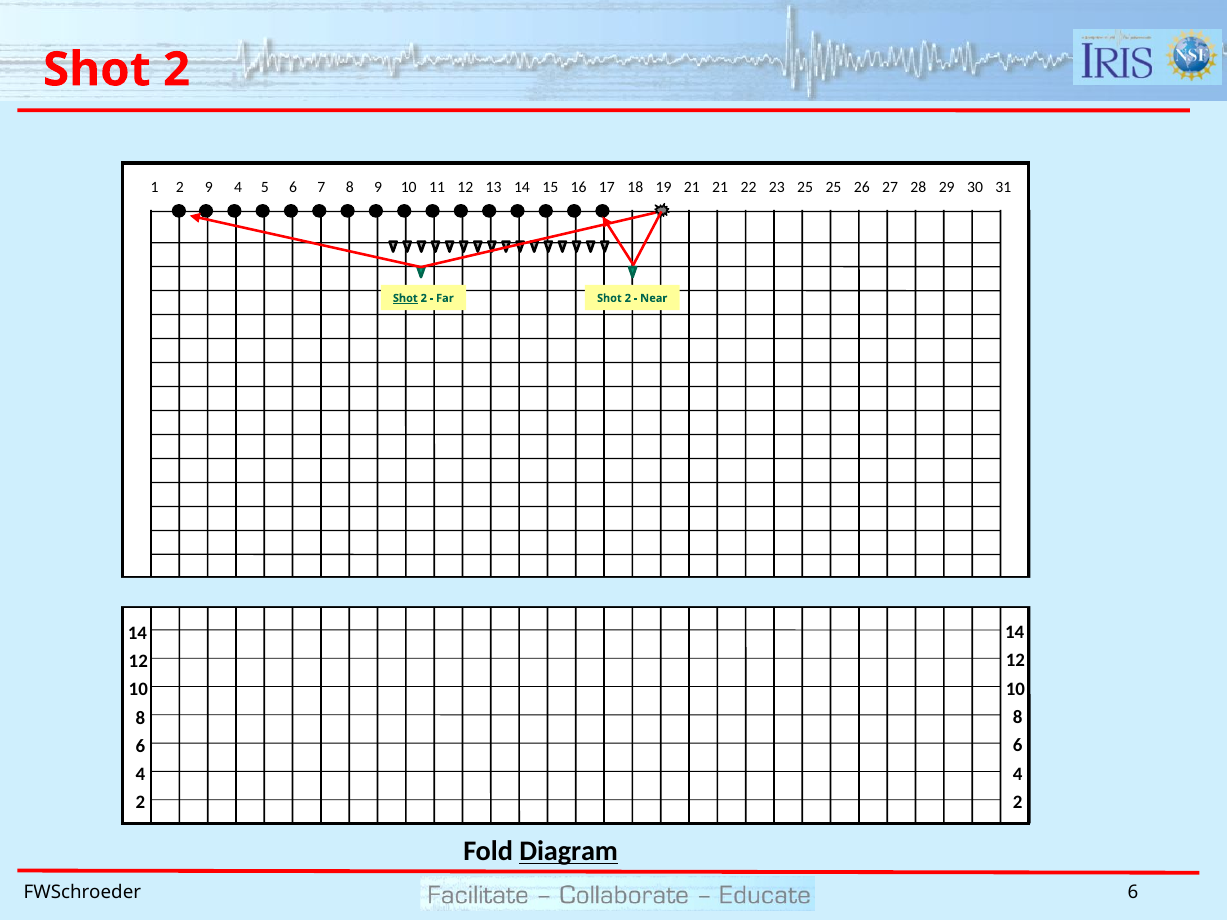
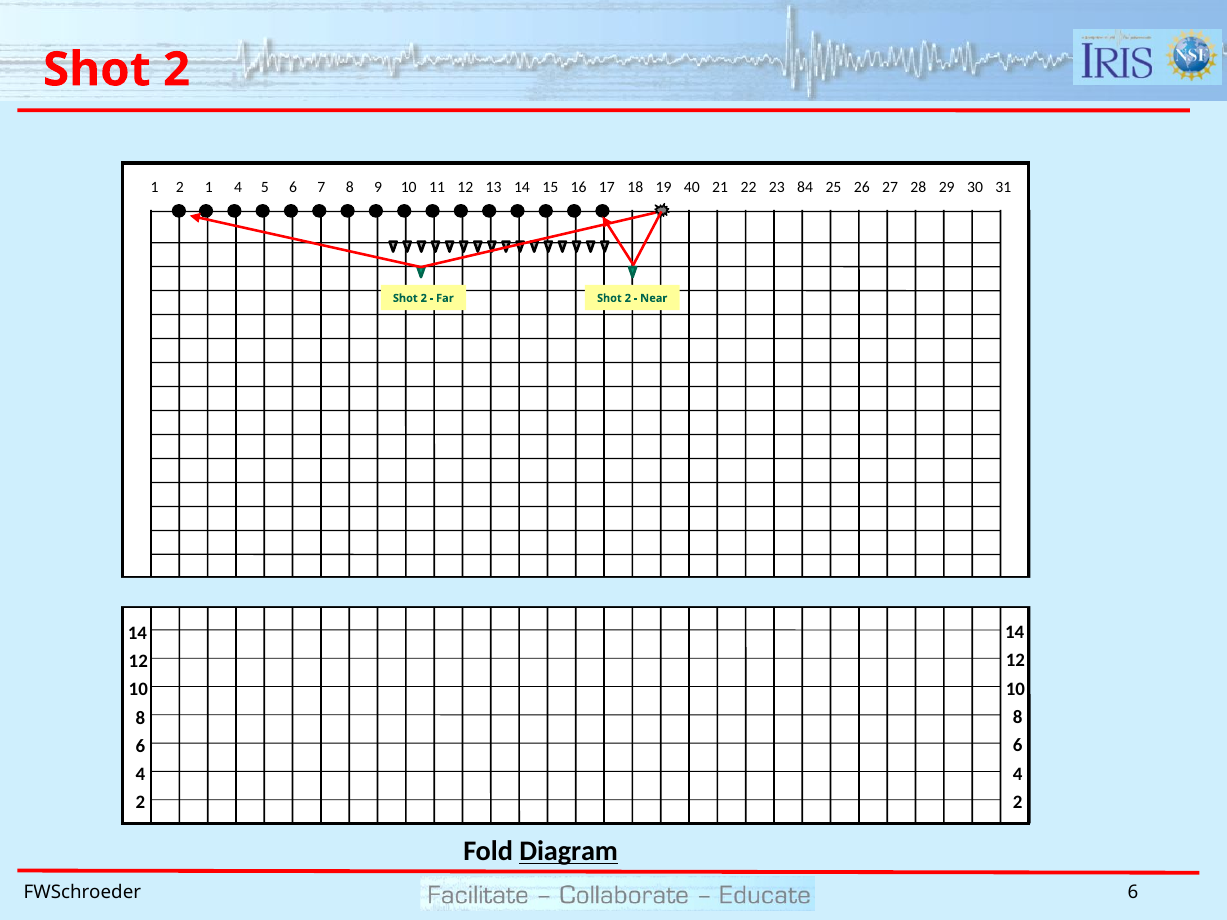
2 9: 9 -> 1 (209, 187)
19 21: 21 -> 40 (692, 187)
23 25: 25 -> 84 (805, 187)
Shot underline: present -> none (405, 298)
